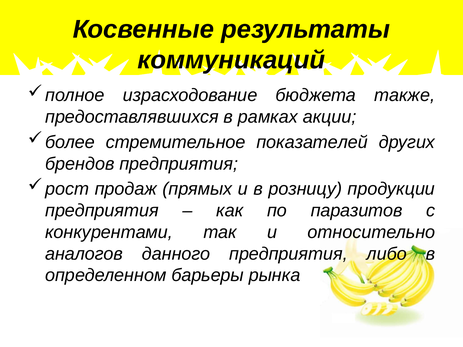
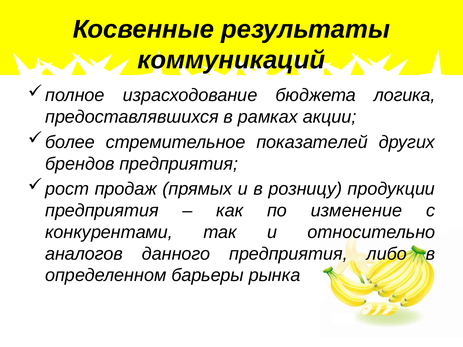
также: также -> логика (405, 95)
паразитов: паразитов -> изменение (356, 211)
